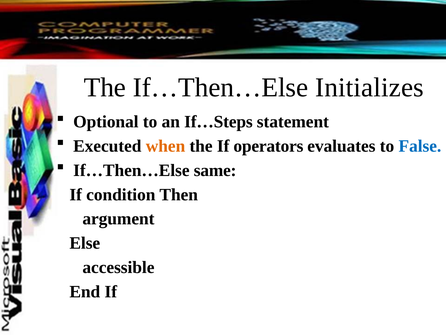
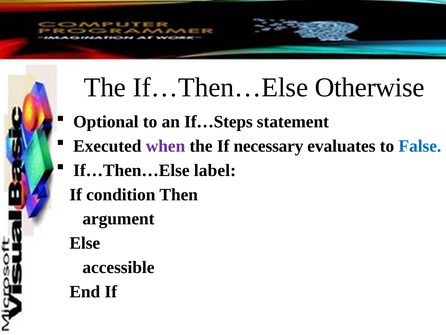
Initializes: Initializes -> Otherwise (370, 87)
when colour: orange -> purple (166, 146)
operators: operators -> necessary (268, 146)
same: same -> label (215, 170)
